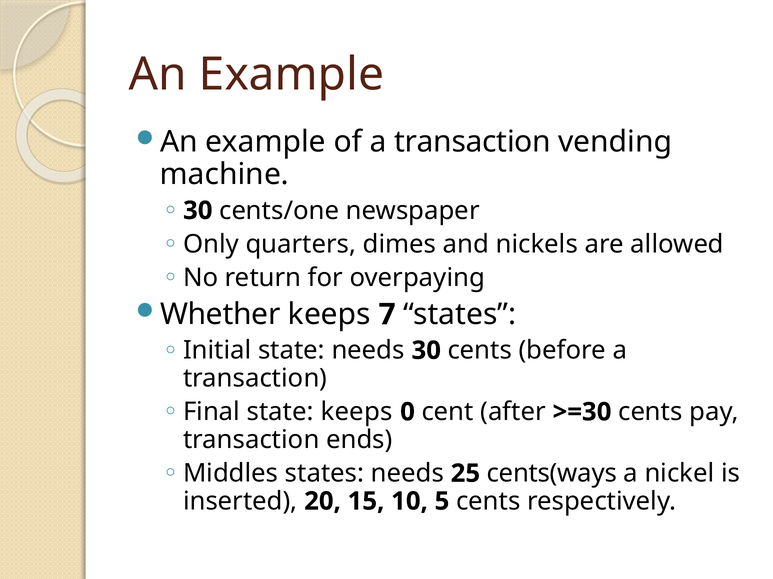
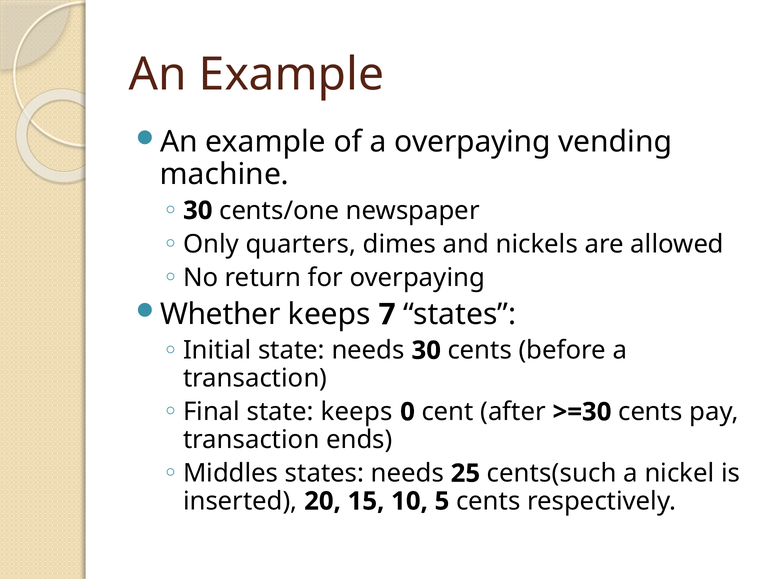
of a transaction: transaction -> overpaying (473, 142)
cents(ways: cents(ways -> cents(such (552, 474)
